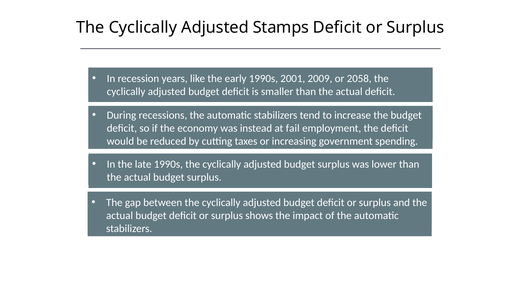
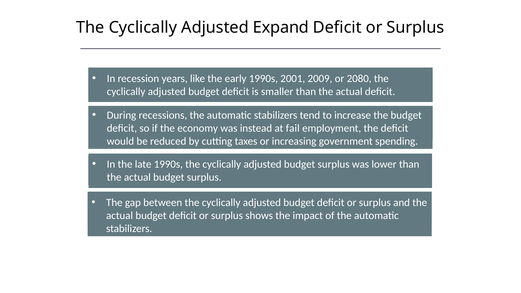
Stamps: Stamps -> Expand (281, 27)
2058: 2058 -> 2080 (359, 79)
